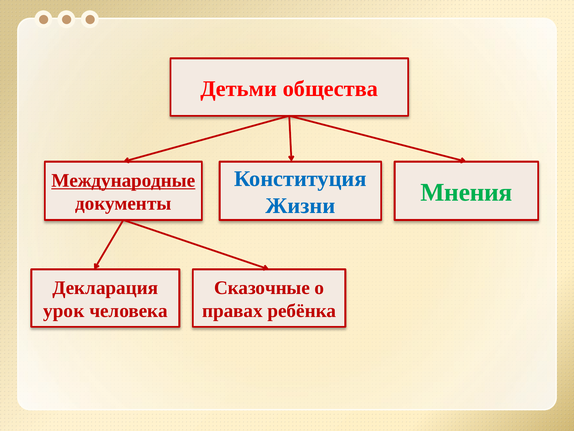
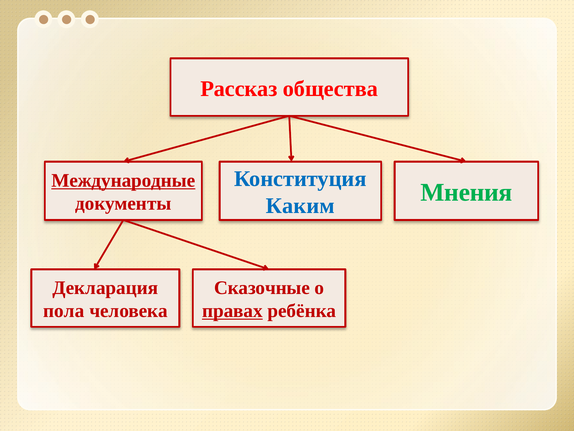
Детьми: Детьми -> Рассказ (239, 89)
Жизни: Жизни -> Каким (300, 206)
урок: урок -> пола (64, 311)
правах underline: none -> present (232, 311)
